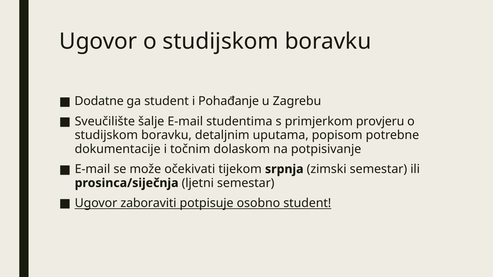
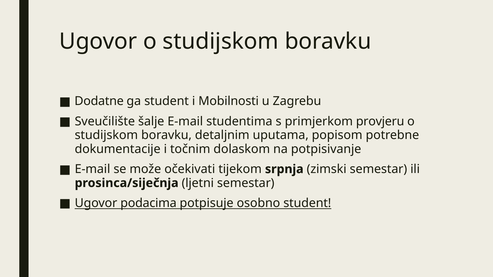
Pohađanje: Pohađanje -> Mobilnosti (229, 101)
zaboraviti: zaboraviti -> podacima (149, 203)
